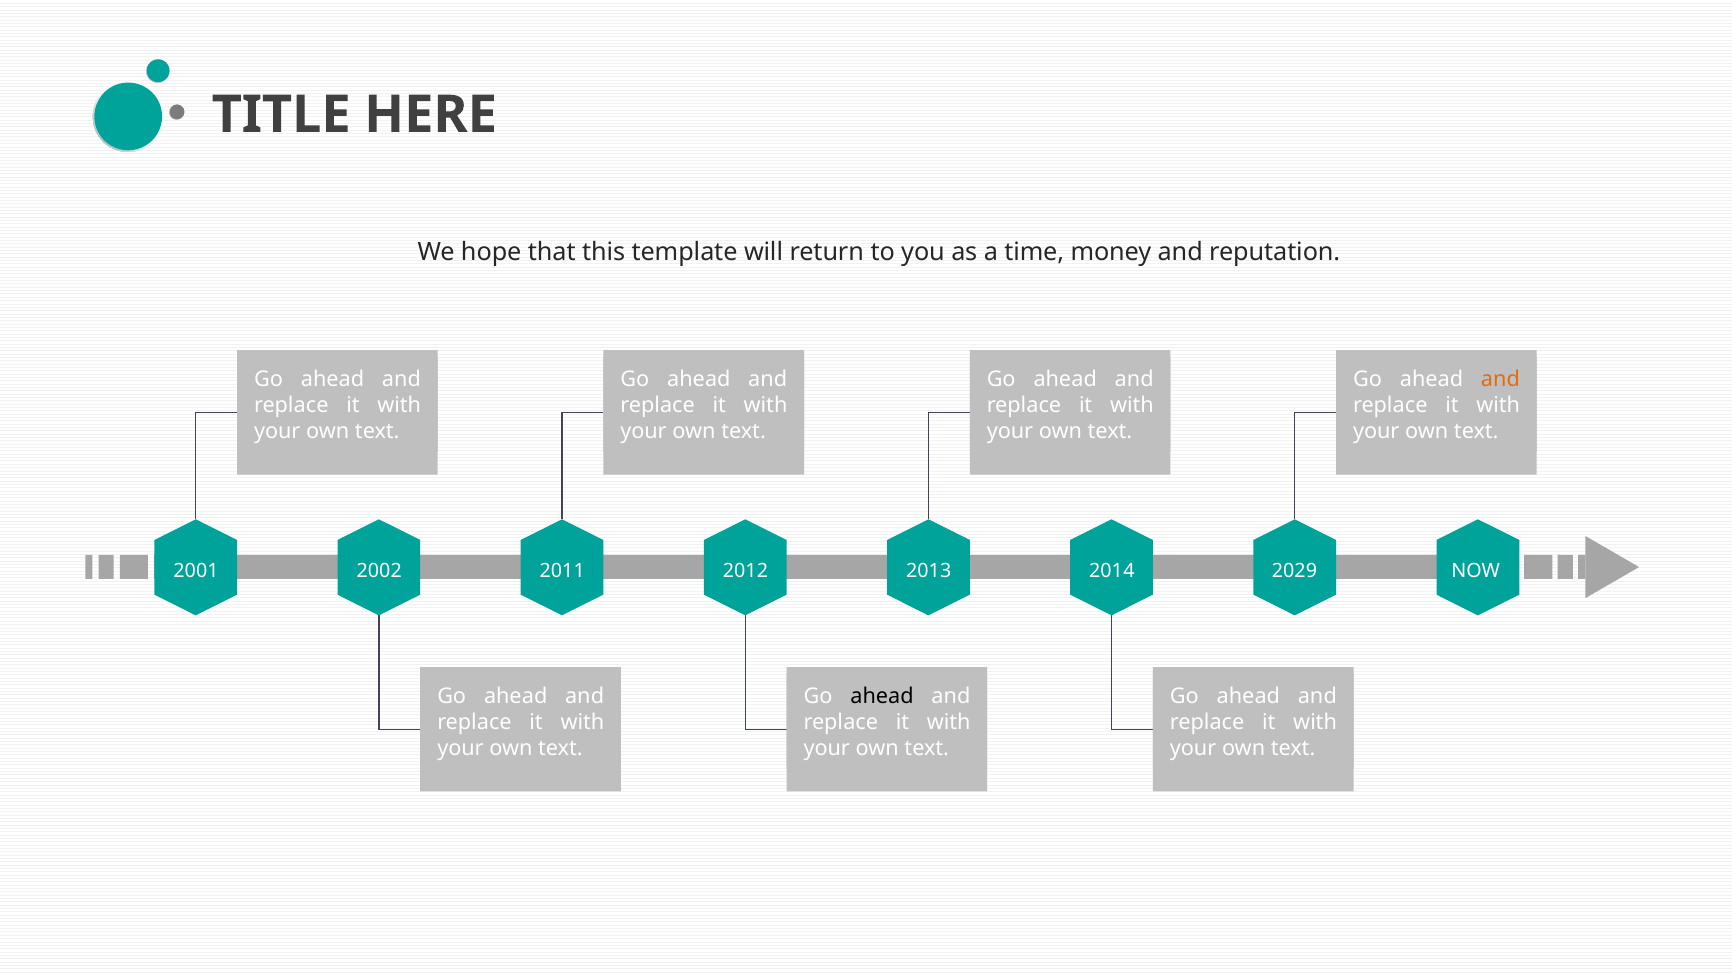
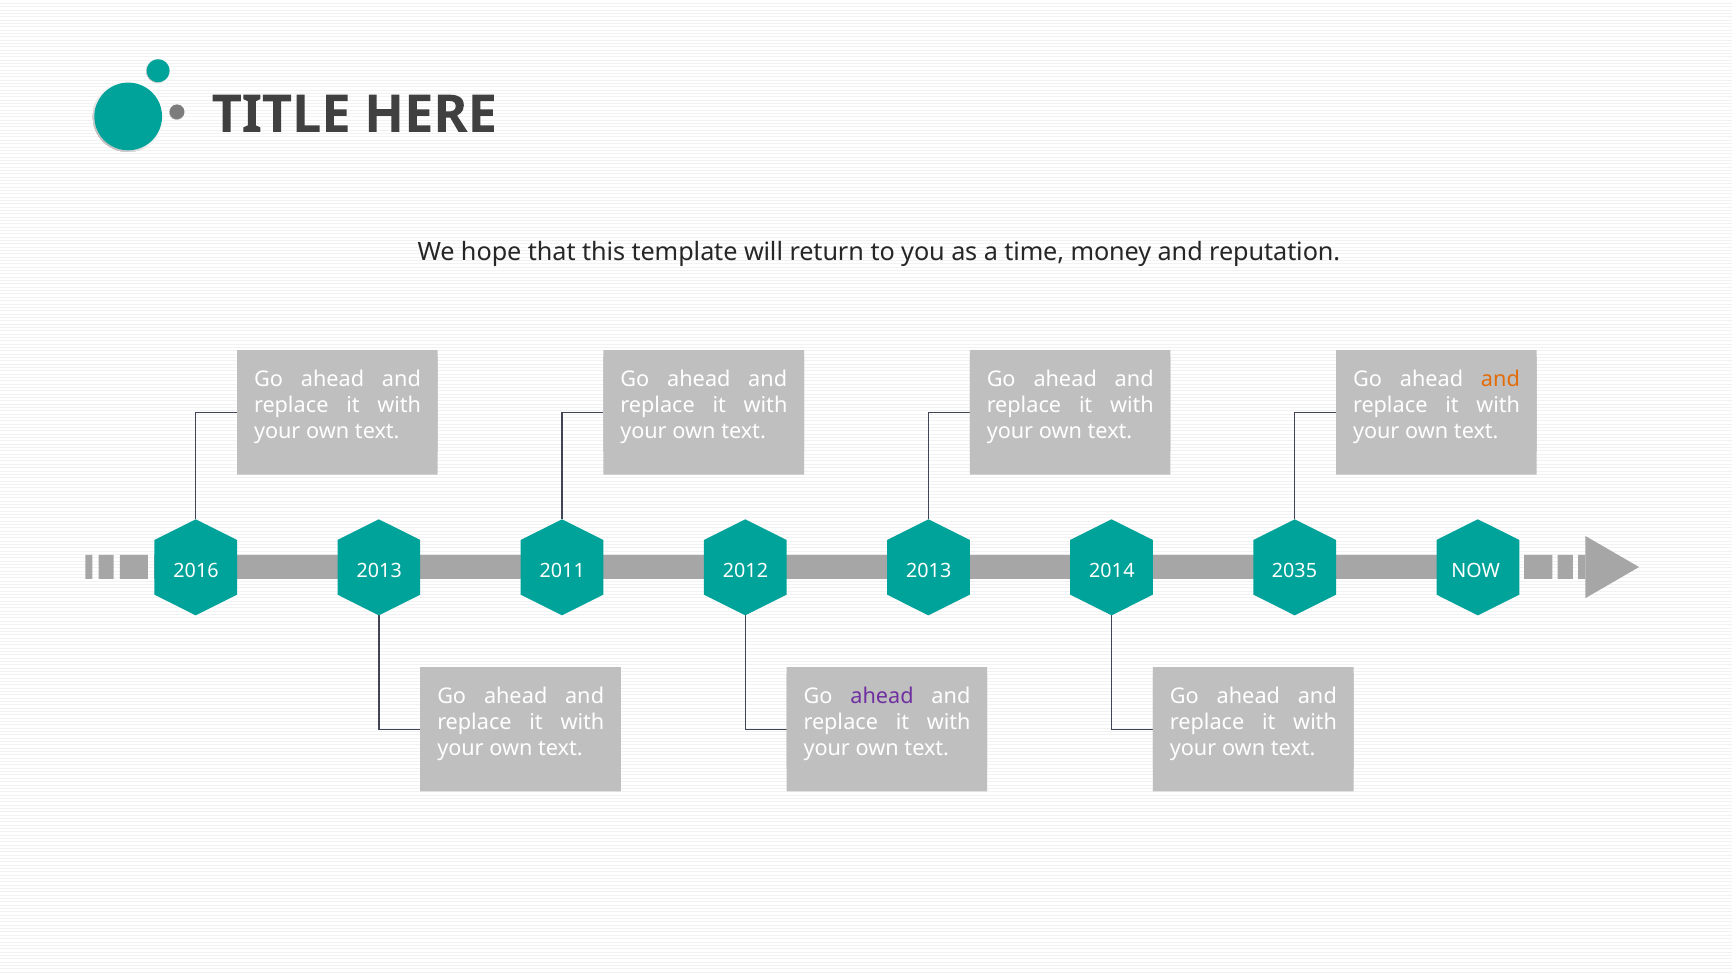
2001: 2001 -> 2016 (196, 571)
2002: 2002 -> 2013 (379, 571)
2029: 2029 -> 2035 (1294, 571)
ahead colour: black -> purple (882, 697)
